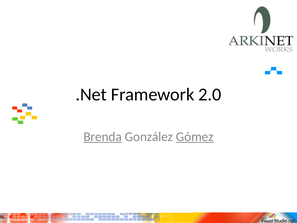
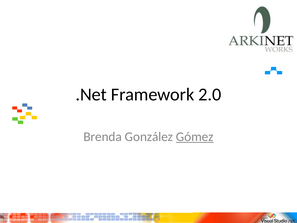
Brenda underline: present -> none (103, 137)
